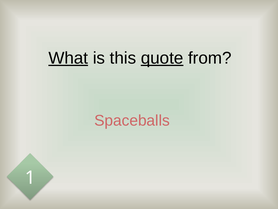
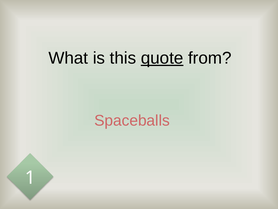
What underline: present -> none (68, 58)
